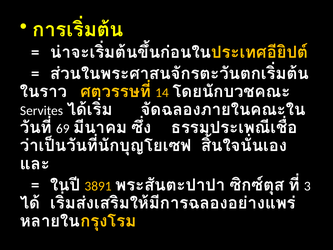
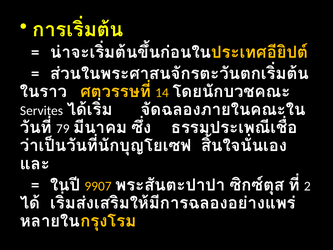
69: 69 -> 79 (63, 129)
3891: 3891 -> 9907 (98, 186)
3: 3 -> 2 (307, 186)
